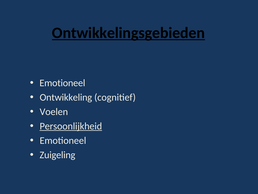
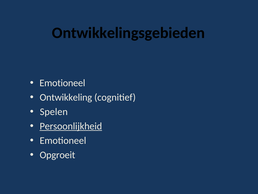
Ontwikkelingsgebieden underline: present -> none (128, 33)
Voelen: Voelen -> Spelen (54, 112)
Zuigeling: Zuigeling -> Opgroeit (57, 155)
